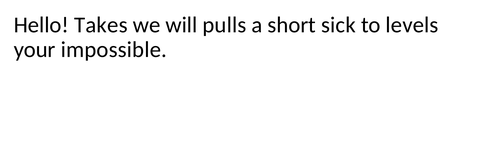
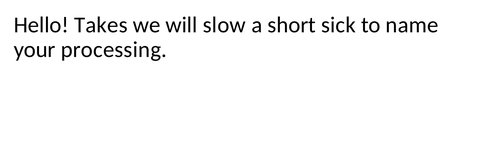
pulls: pulls -> slow (224, 25)
levels: levels -> name (412, 25)
impossible: impossible -> processing (114, 50)
